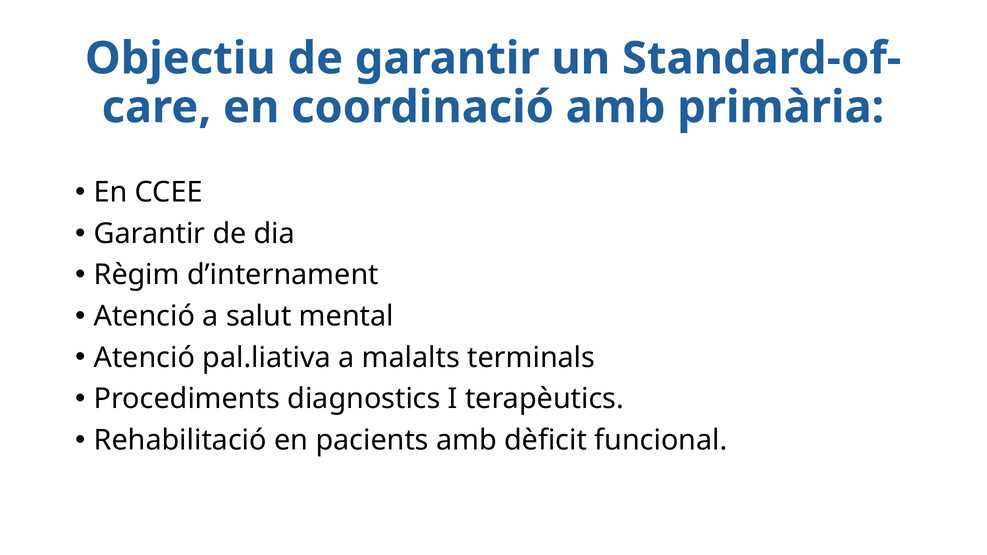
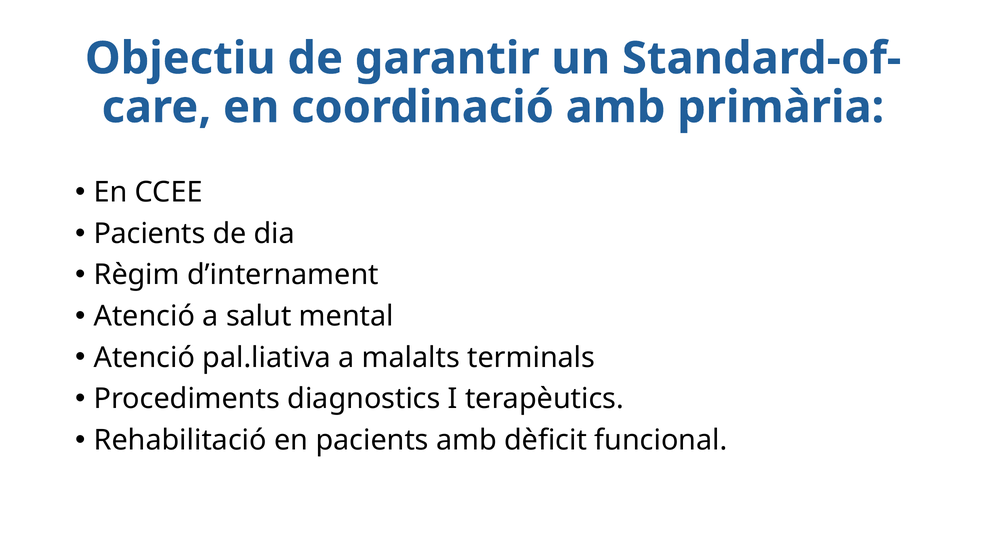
Garantir: Garantir -> Pacients (150, 234)
